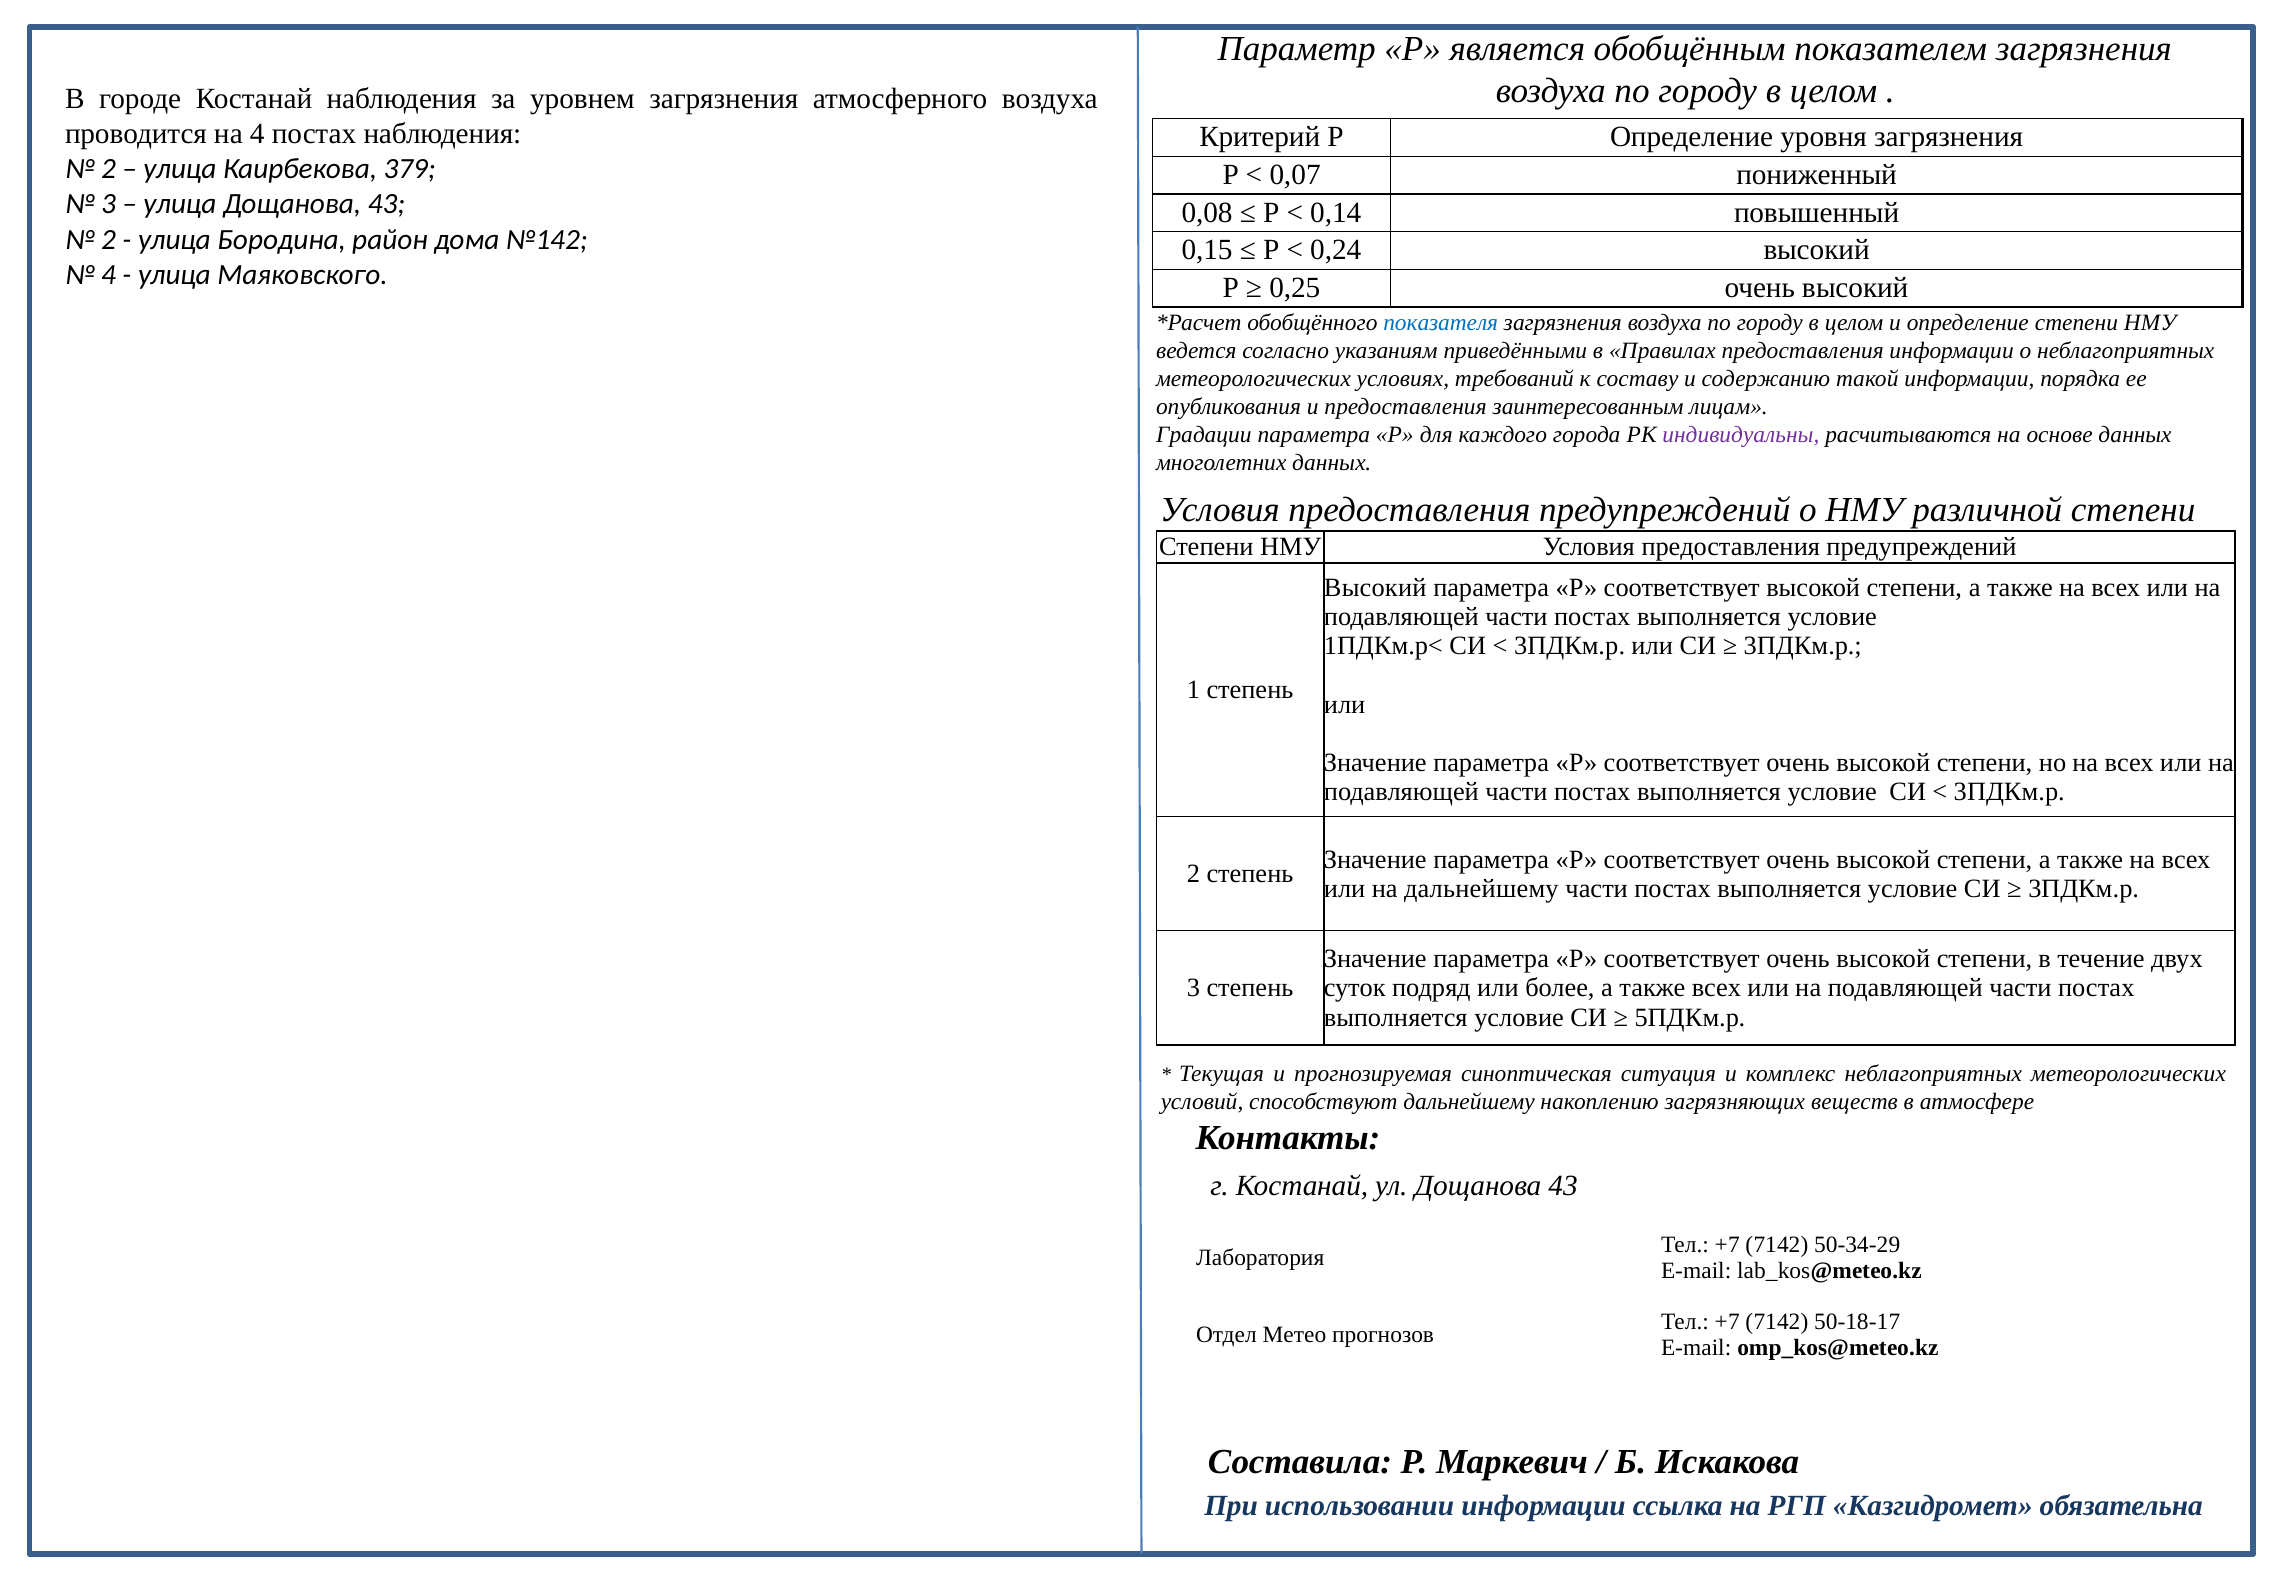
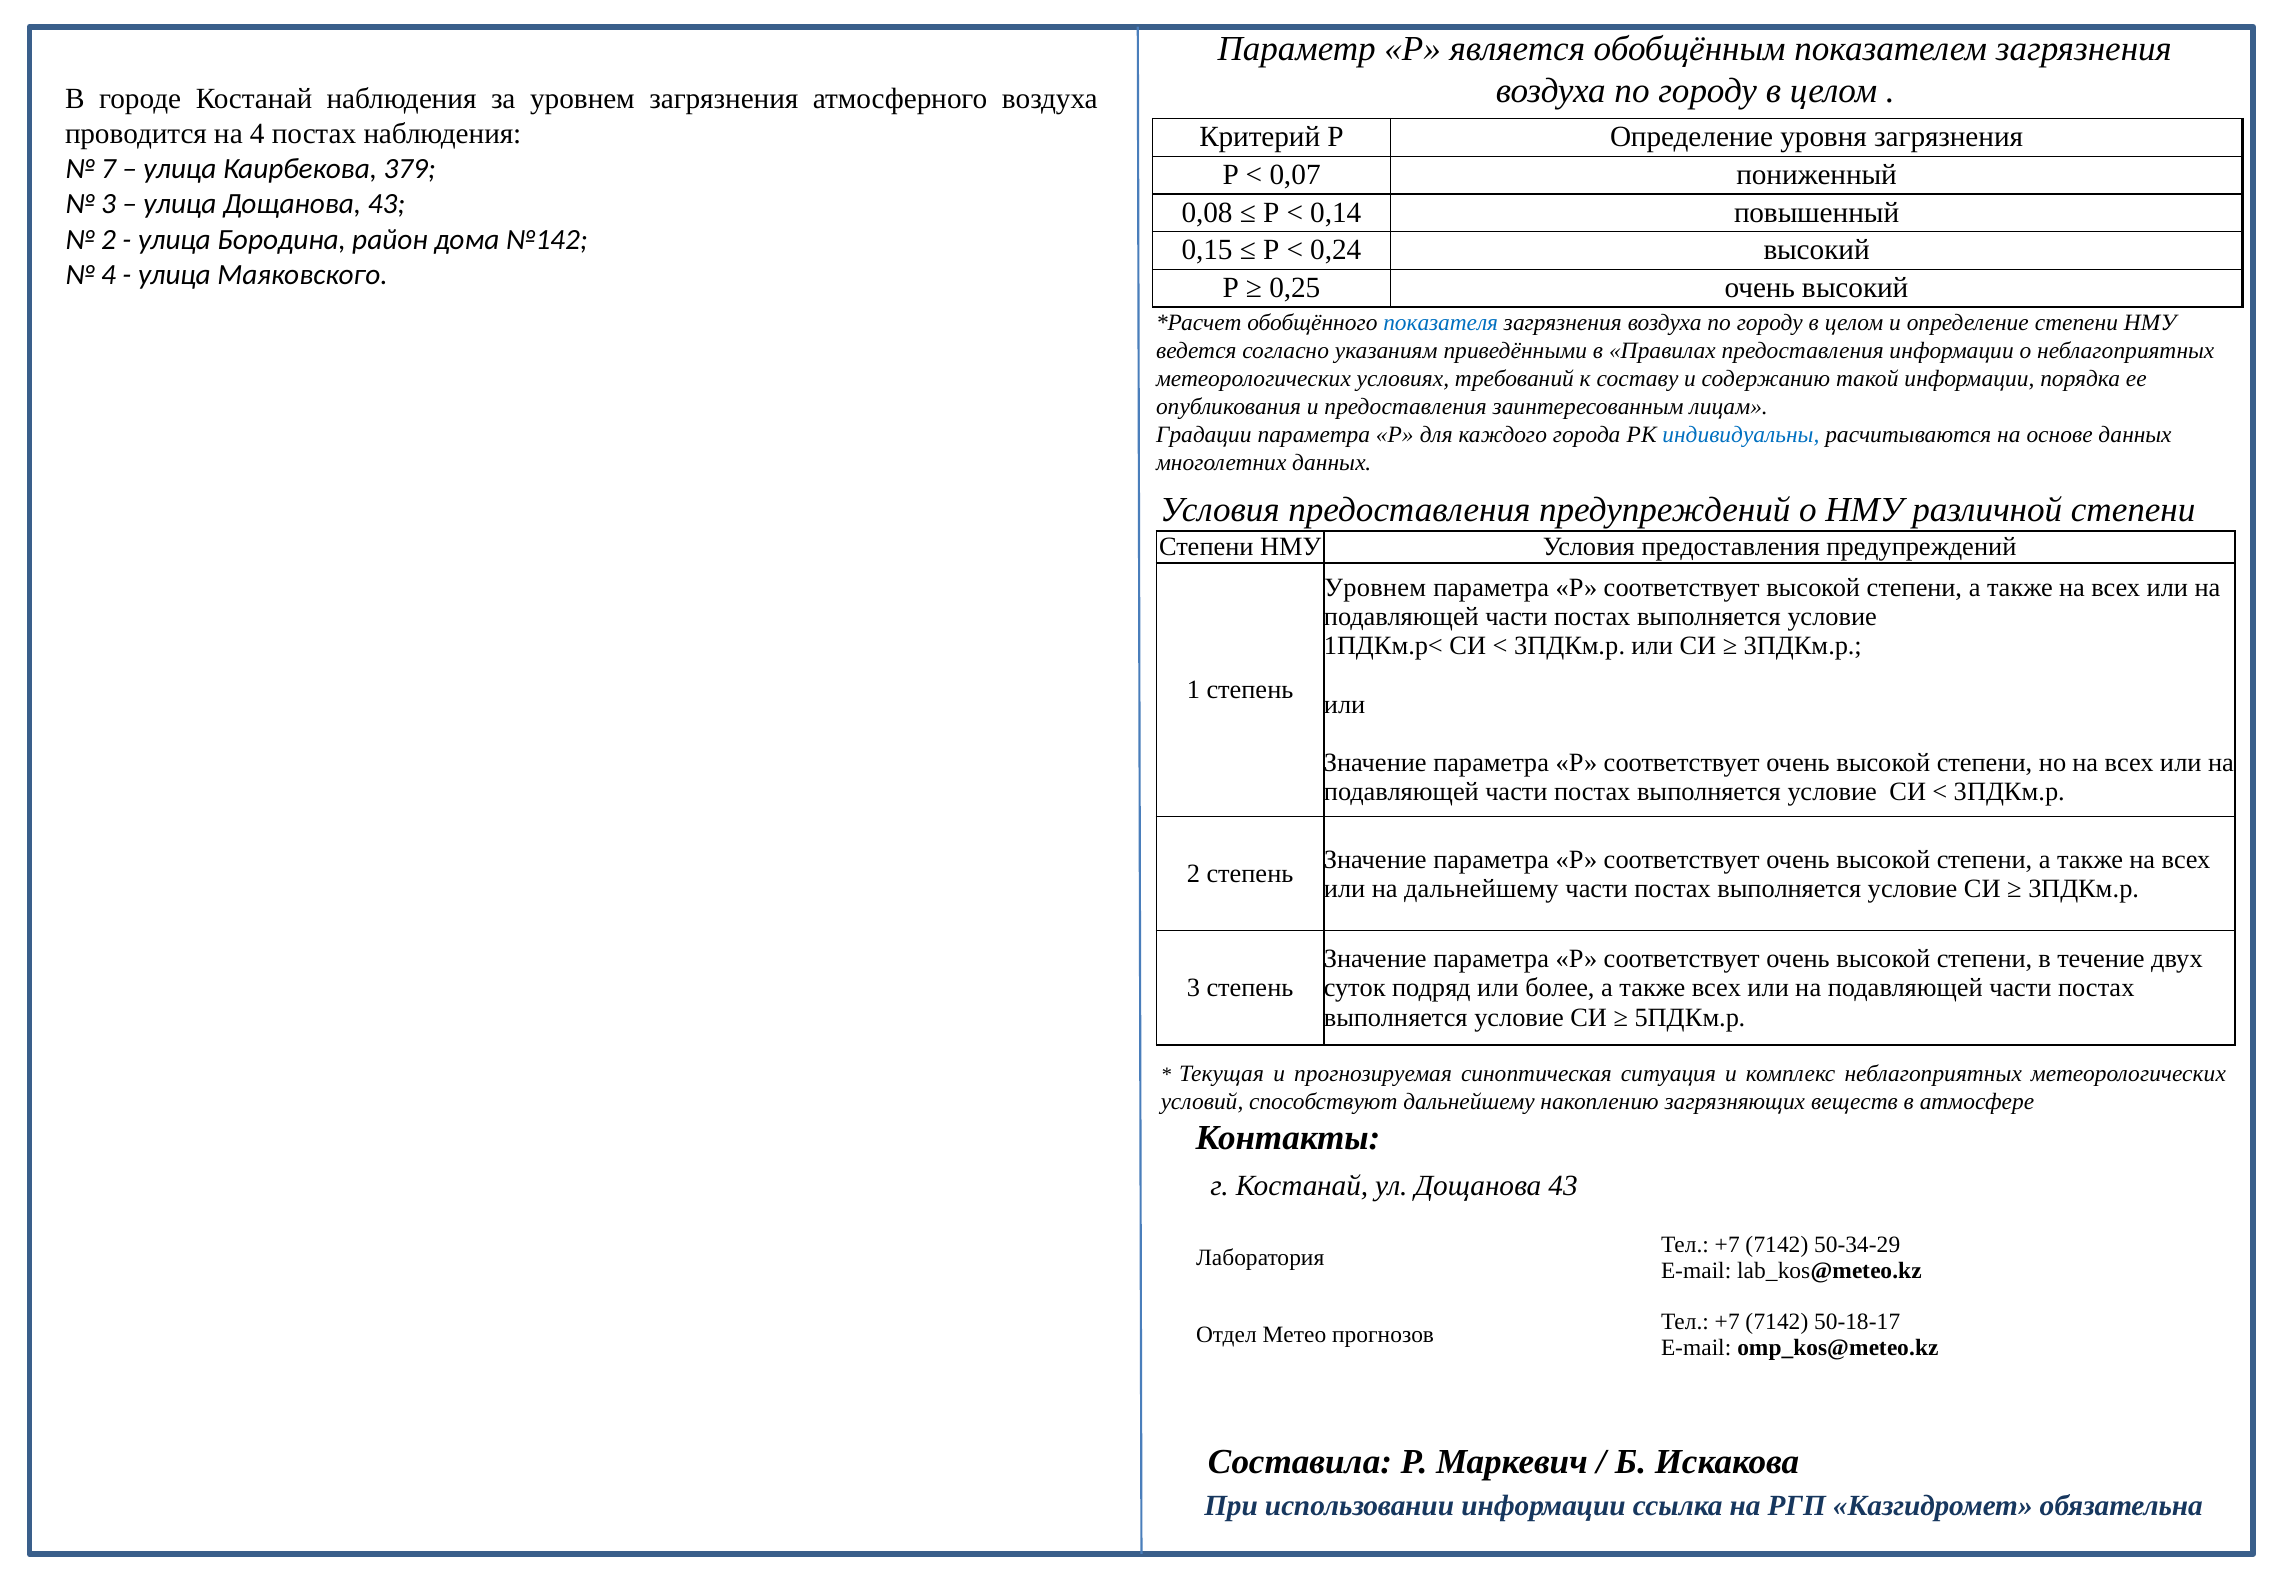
2: 2 -> 7 (109, 169)
индивидуальны colour: purple -> blue (1741, 435)
Высокий: Высокий -> Уровнем (1375, 588)
